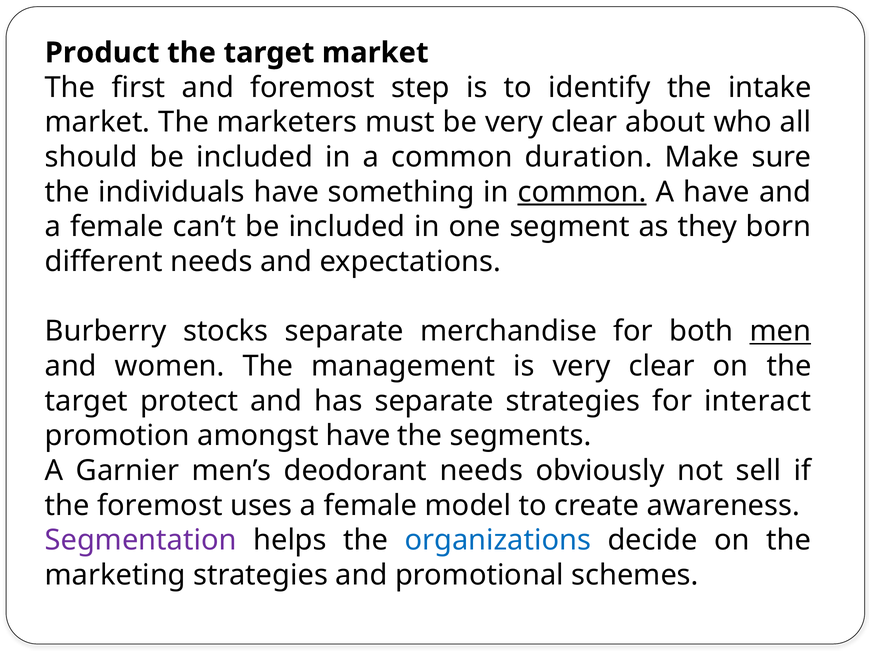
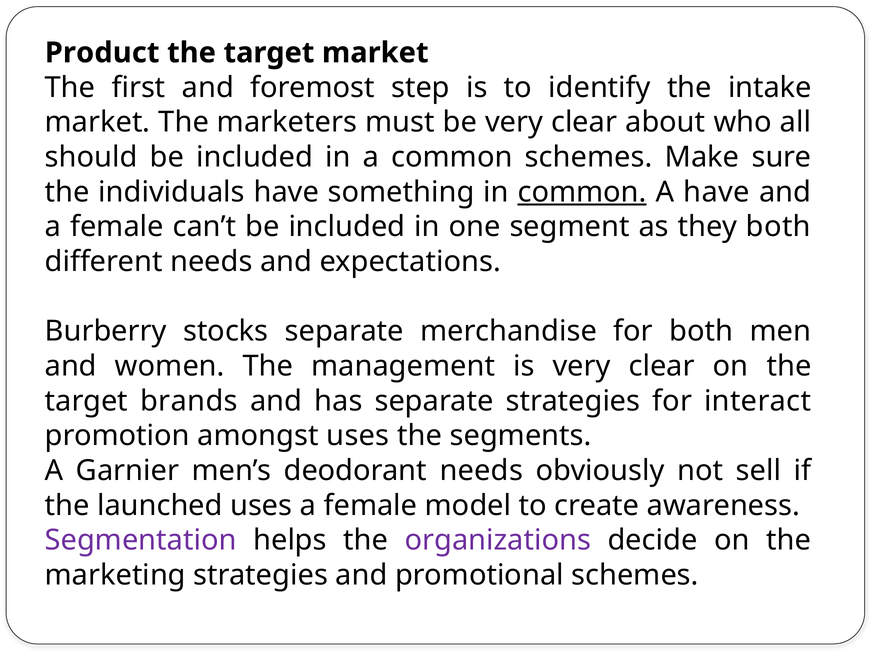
common duration: duration -> schemes (589, 157)
they born: born -> both (778, 227)
men underline: present -> none (780, 331)
protect: protect -> brands (189, 401)
amongst have: have -> uses (358, 436)
the foremost: foremost -> launched (160, 506)
organizations colour: blue -> purple (498, 541)
